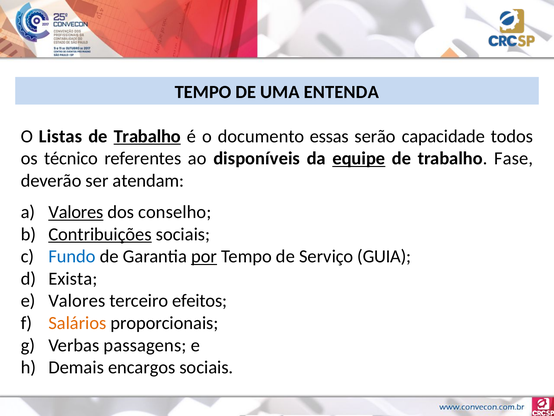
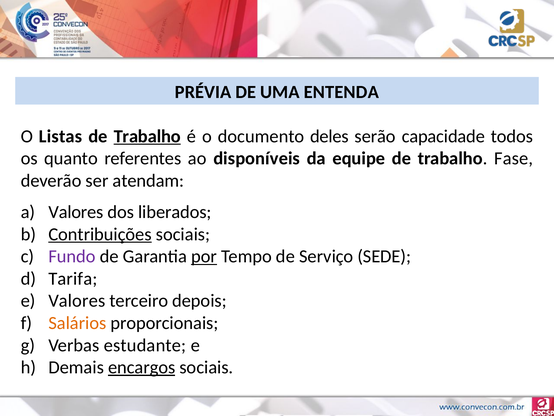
TEMPO: TEMPO -> PRÉVIA (203, 92)
essas: essas -> deles (329, 136)
técnico: técnico -> quanto (71, 158)
equipe underline: present -> none (359, 158)
Valores underline: present -> none (76, 212)
conselho: conselho -> liberados (175, 212)
Fundo colour: blue -> purple (72, 256)
GUIA: GUIA -> SEDE (384, 256)
Exista: Exista -> Tarifa (73, 278)
efeitos: efeitos -> depois (199, 301)
passagens: passagens -> estudante (145, 345)
encargos underline: none -> present (142, 367)
